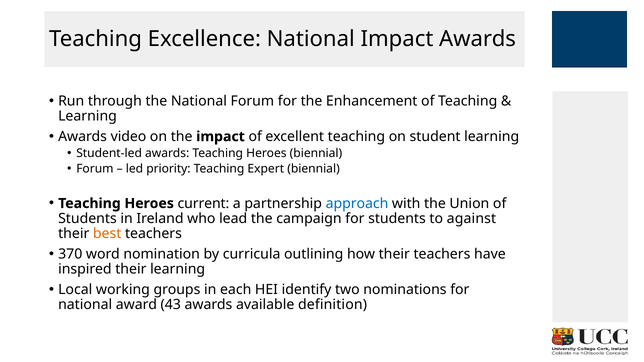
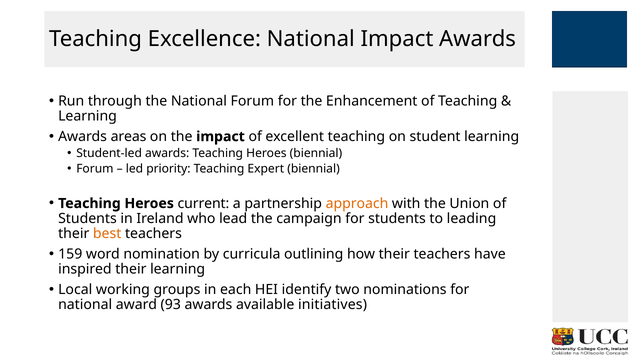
video: video -> areas (129, 137)
approach colour: blue -> orange (357, 204)
against: against -> leading (471, 219)
370: 370 -> 159 (70, 254)
43: 43 -> 93 (171, 305)
definition: definition -> initiatives (333, 305)
